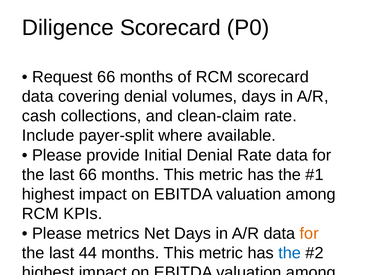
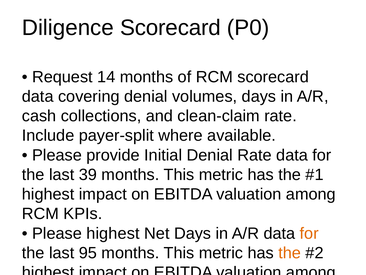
Request 66: 66 -> 14 (106, 77)
last 66: 66 -> 39 (88, 174)
Please metrics: metrics -> highest (113, 233)
44: 44 -> 95 (88, 252)
the colour: blue -> orange (290, 252)
